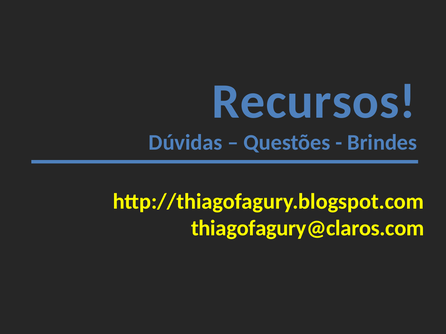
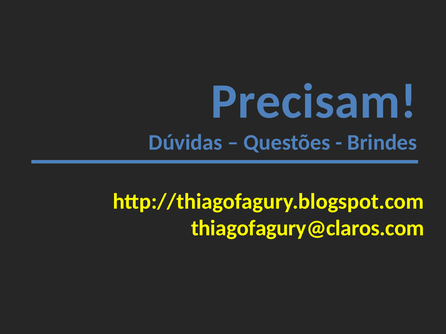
Recursos: Recursos -> Precisam (314, 102)
